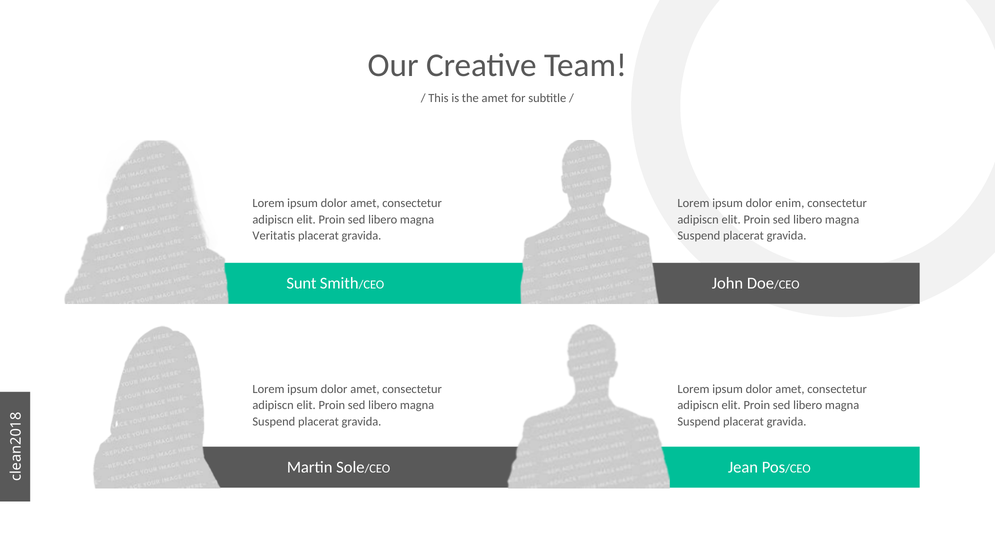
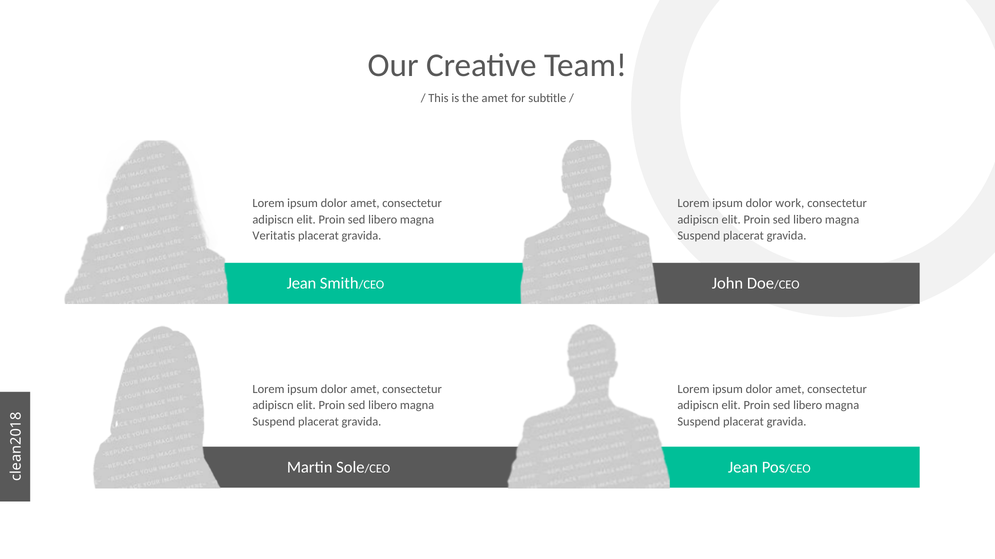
enim: enim -> work (790, 203)
Sunt: Sunt -> Jean (301, 284)
